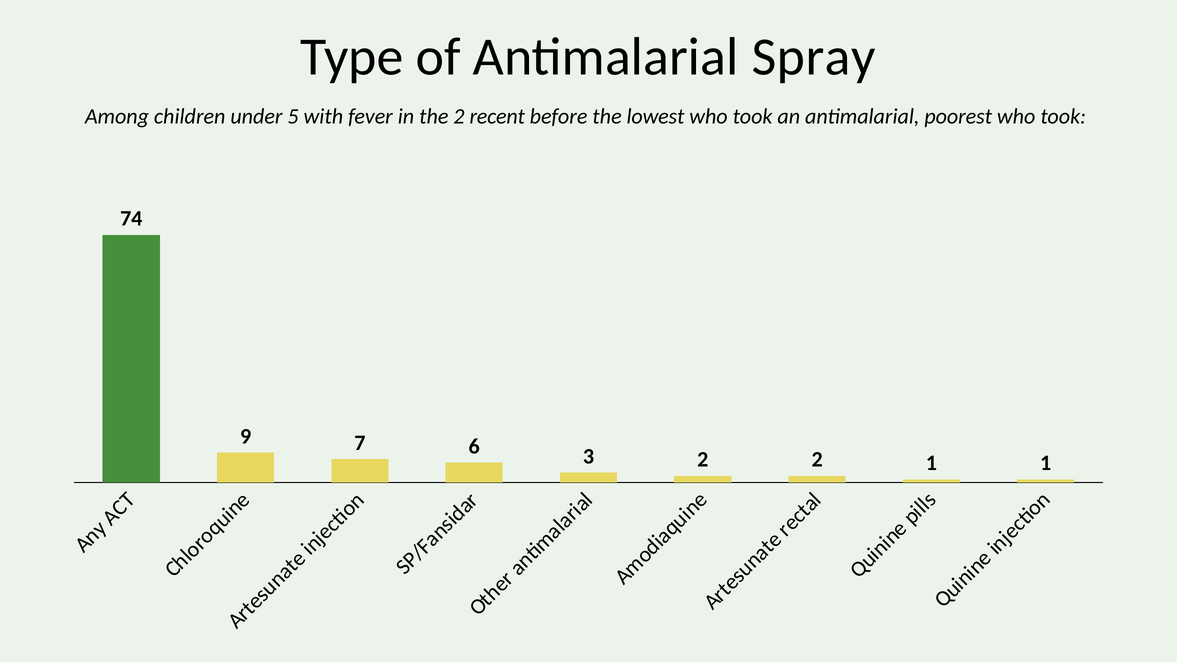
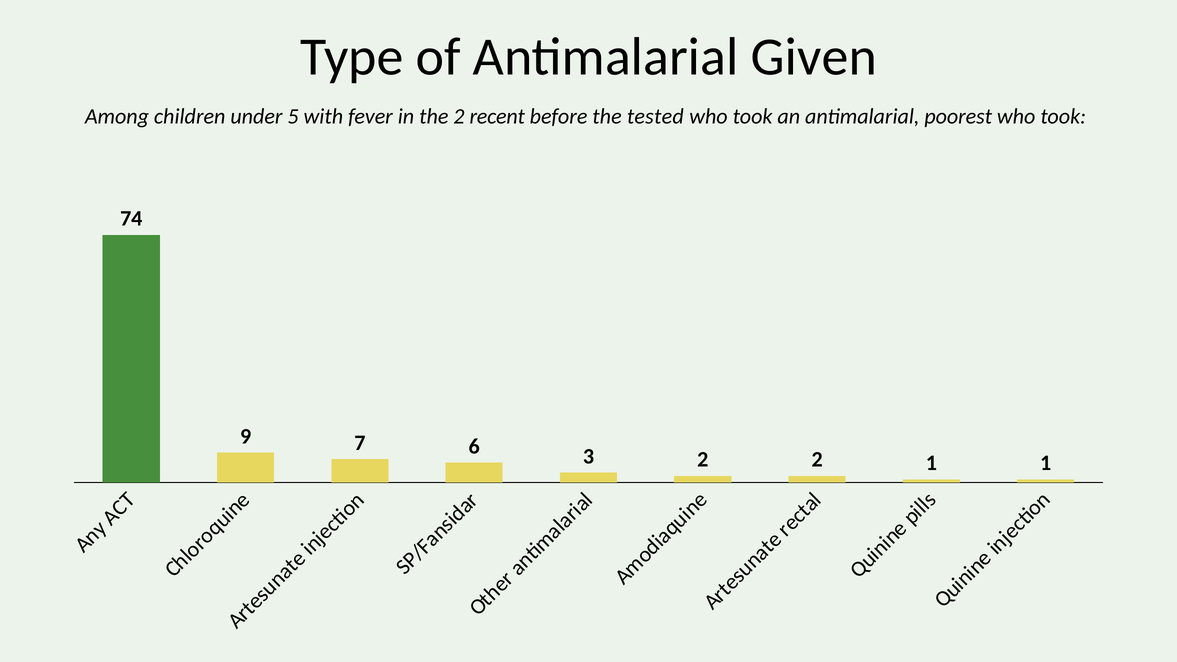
Spray: Spray -> Given (814, 57)
lowest: lowest -> tested (655, 116)
